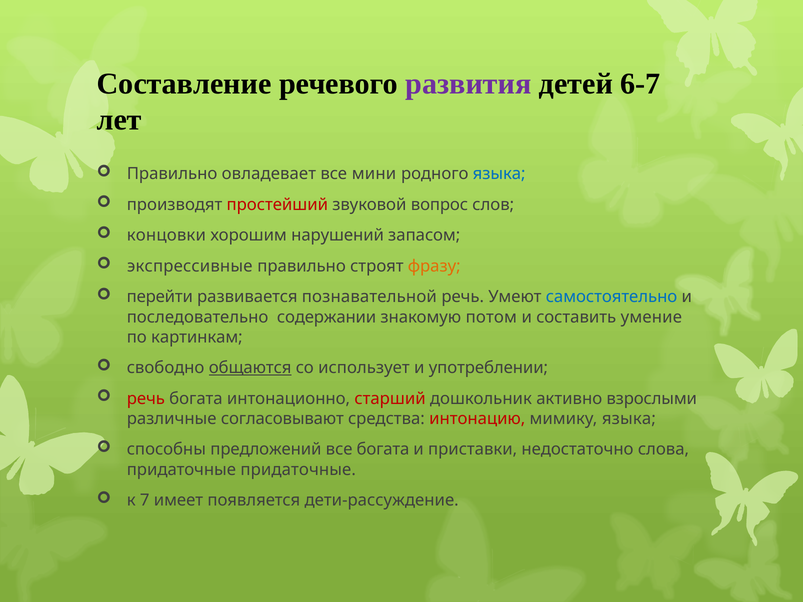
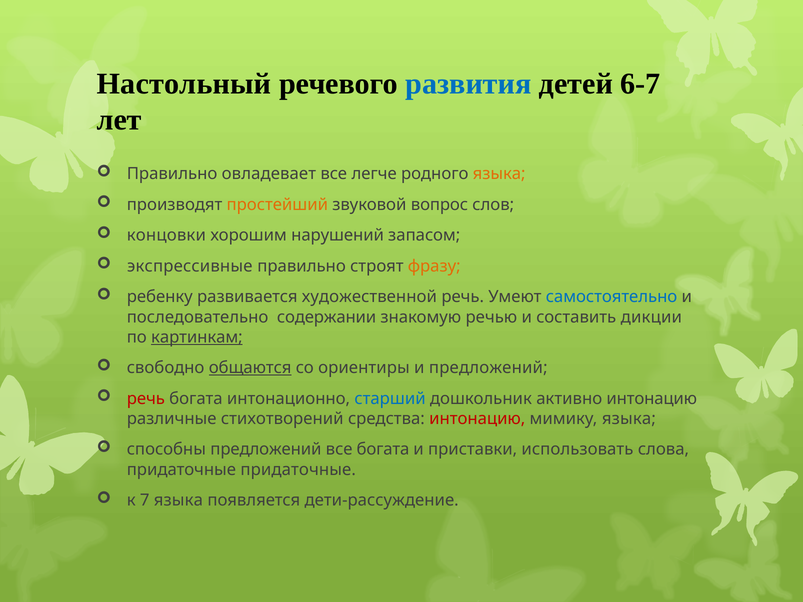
Составление: Составление -> Настольный (184, 84)
развития colour: purple -> blue (468, 84)
мини: мини -> легче (374, 174)
языка colour: blue -> orange (499, 174)
простейший colour: red -> orange (277, 205)
перейти: перейти -> ребенку (160, 297)
познавательной: познавательной -> художественной (369, 297)
потом: потом -> речью (491, 317)
умение: умение -> дикции (651, 317)
картинкам underline: none -> present (197, 337)
использует: использует -> ориентиры (364, 368)
и употреблении: употреблении -> предложений (488, 368)
старший colour: red -> blue (390, 399)
активно взрослыми: взрослыми -> интонацию (652, 399)
согласовывают: согласовывают -> стихотворений (282, 419)
недостаточно: недостаточно -> использовать (577, 450)
7 имеет: имеет -> языка (178, 501)
